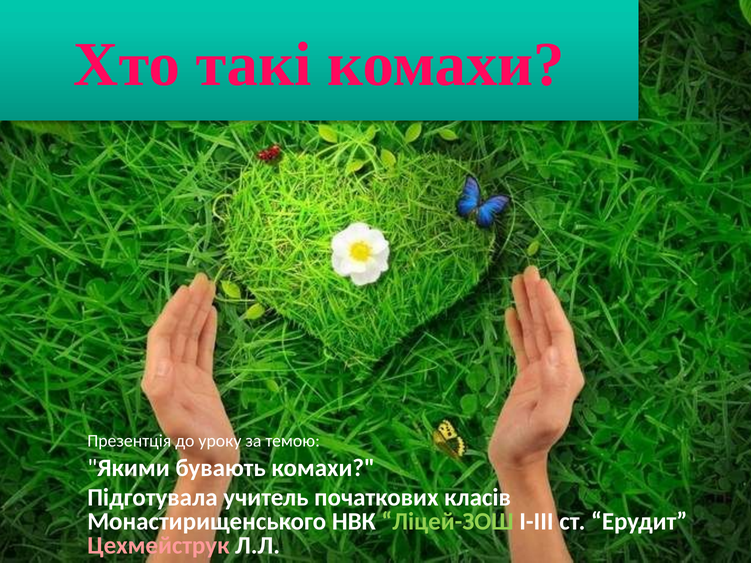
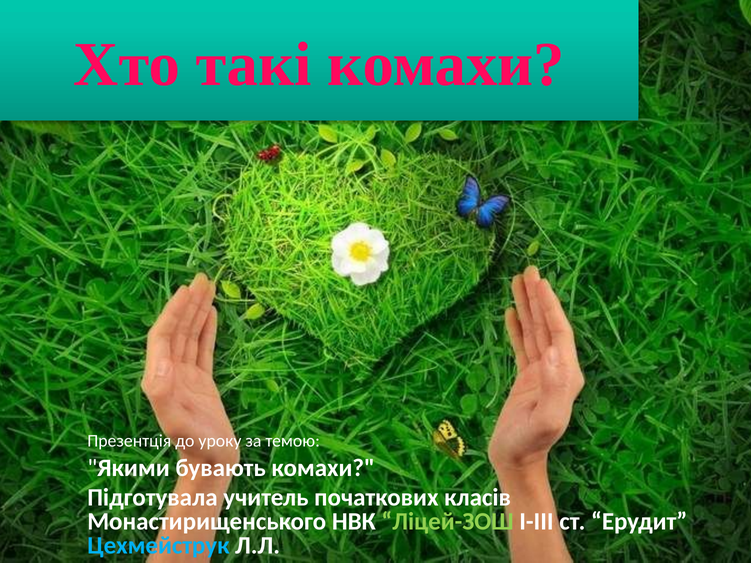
Цехмейструк colour: pink -> light blue (158, 546)
